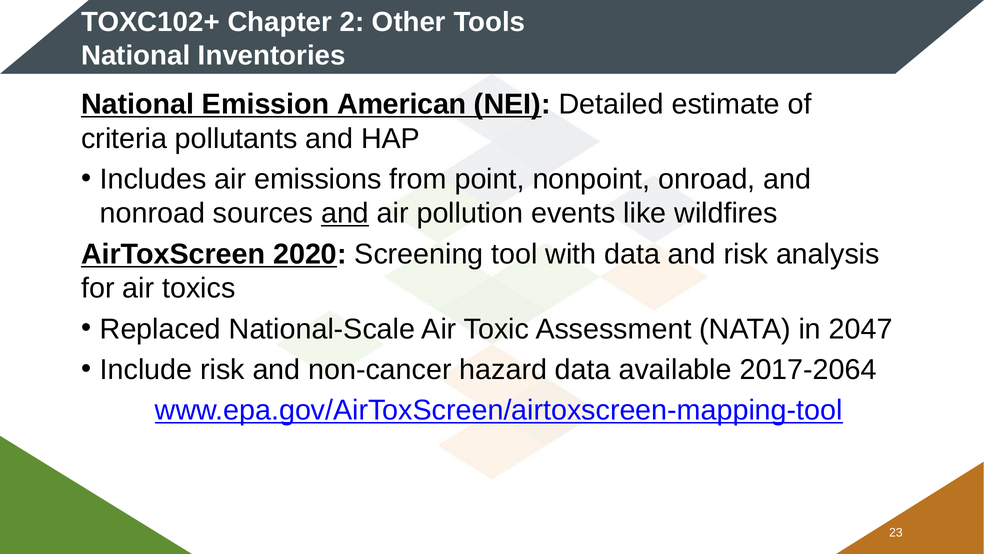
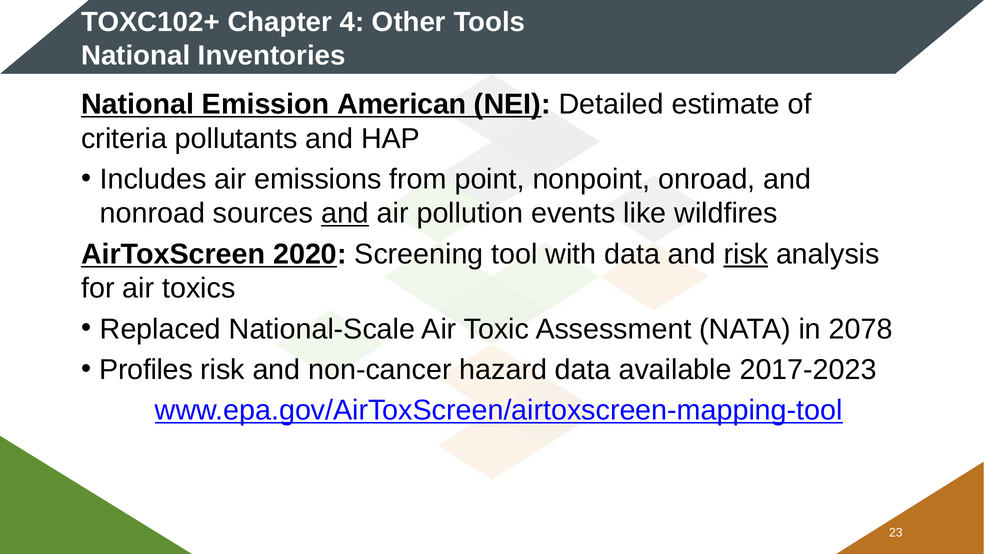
2: 2 -> 4 (352, 22)
risk underline: none -> present (746, 254)
2047: 2047 -> 2078 (861, 329)
Include: Include -> Profiles (146, 369)
2017-2064: 2017-2064 -> 2017-2023 (808, 369)
